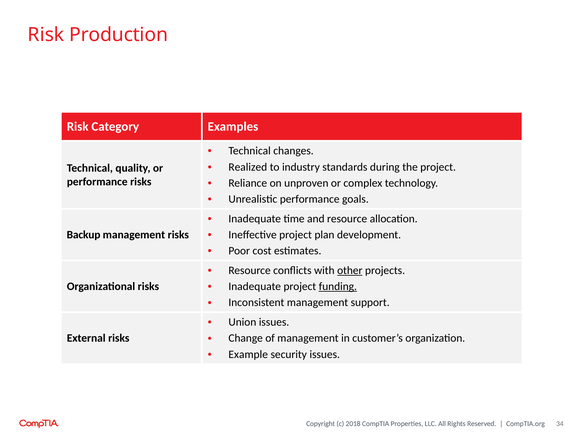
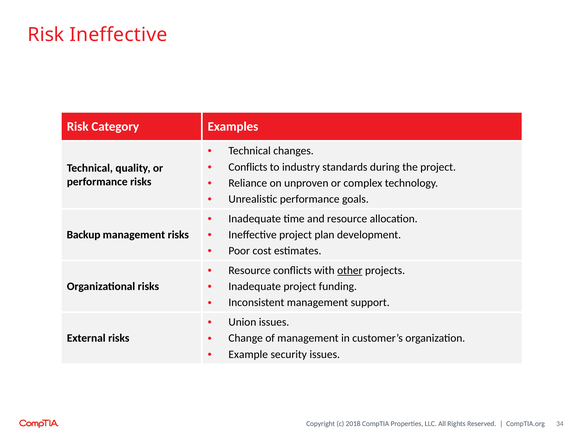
Risk Production: Production -> Ineffective (118, 35)
Realized: Realized -> Conflicts (248, 167)
funding underline: present -> none (338, 287)
